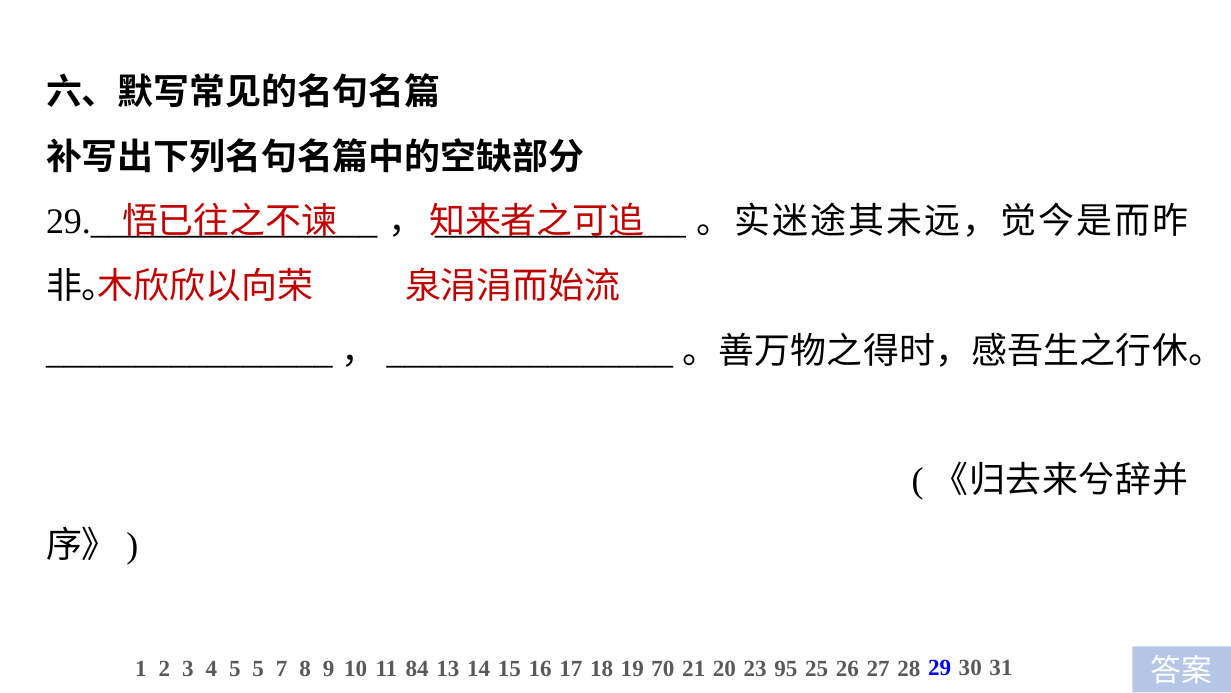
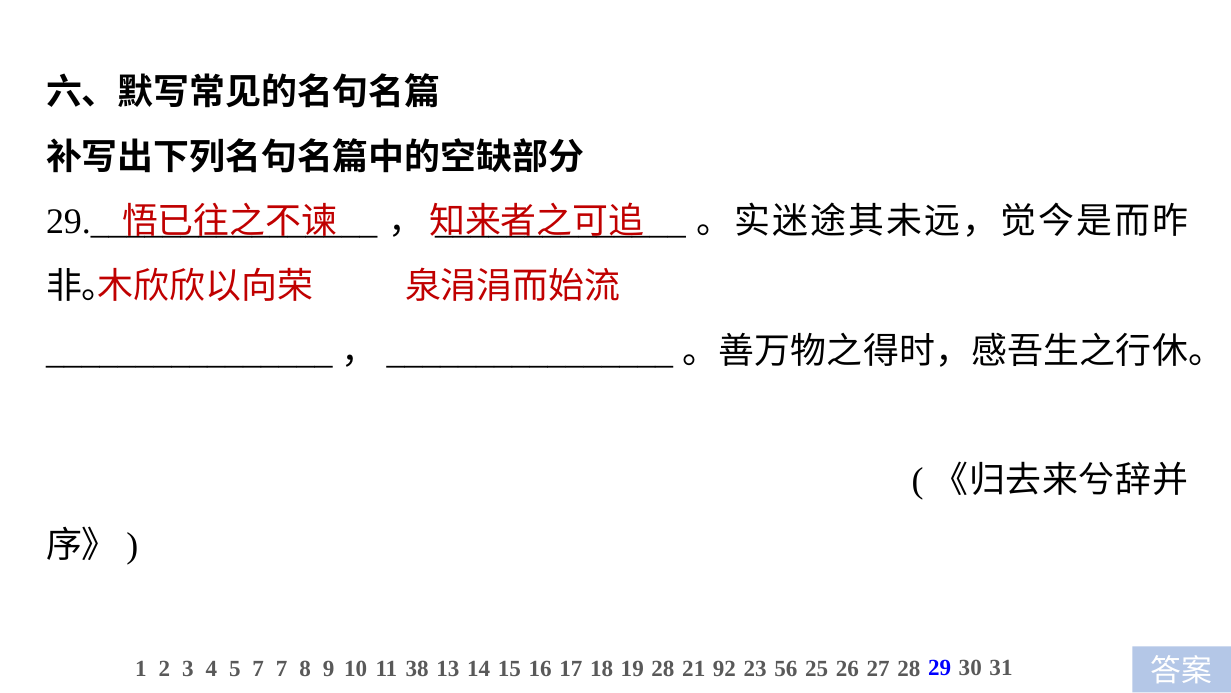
5 5: 5 -> 7 (258, 669)
84: 84 -> 38 (417, 669)
19 70: 70 -> 28 (663, 669)
20: 20 -> 92 (724, 669)
95: 95 -> 56 (786, 669)
